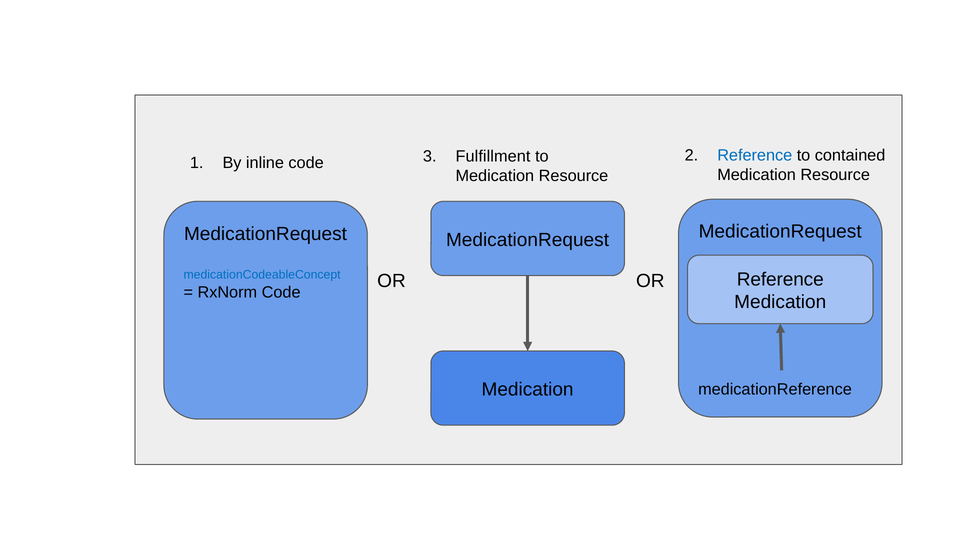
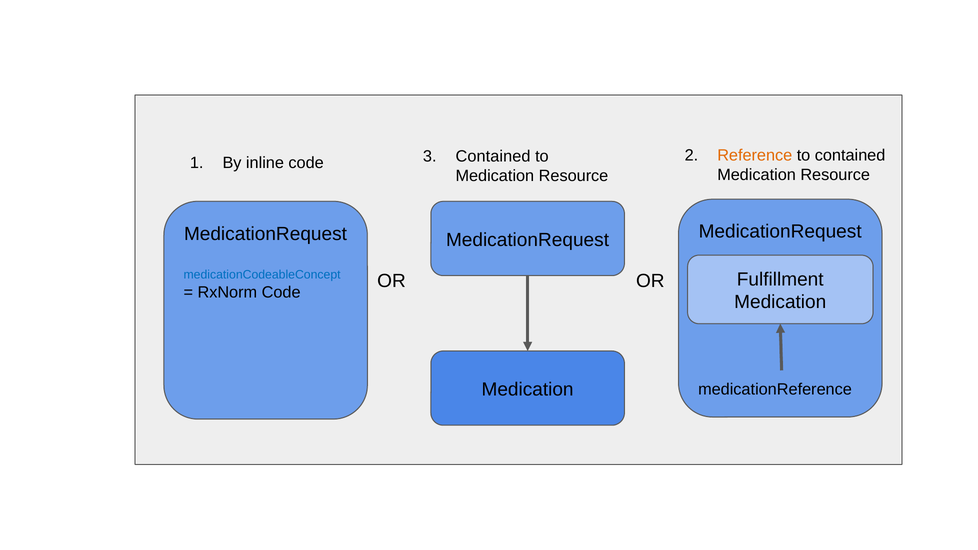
Reference colour: blue -> orange (755, 155)
Fulfillment: Fulfillment -> Contained (493, 156)
Reference: Reference -> Fulfillment (780, 279)
